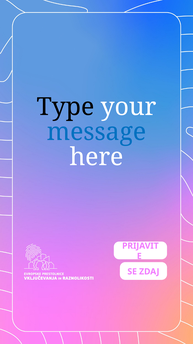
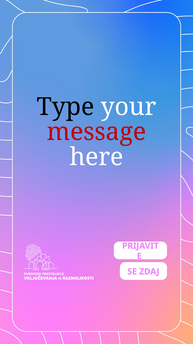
message colour: blue -> red (96, 132)
